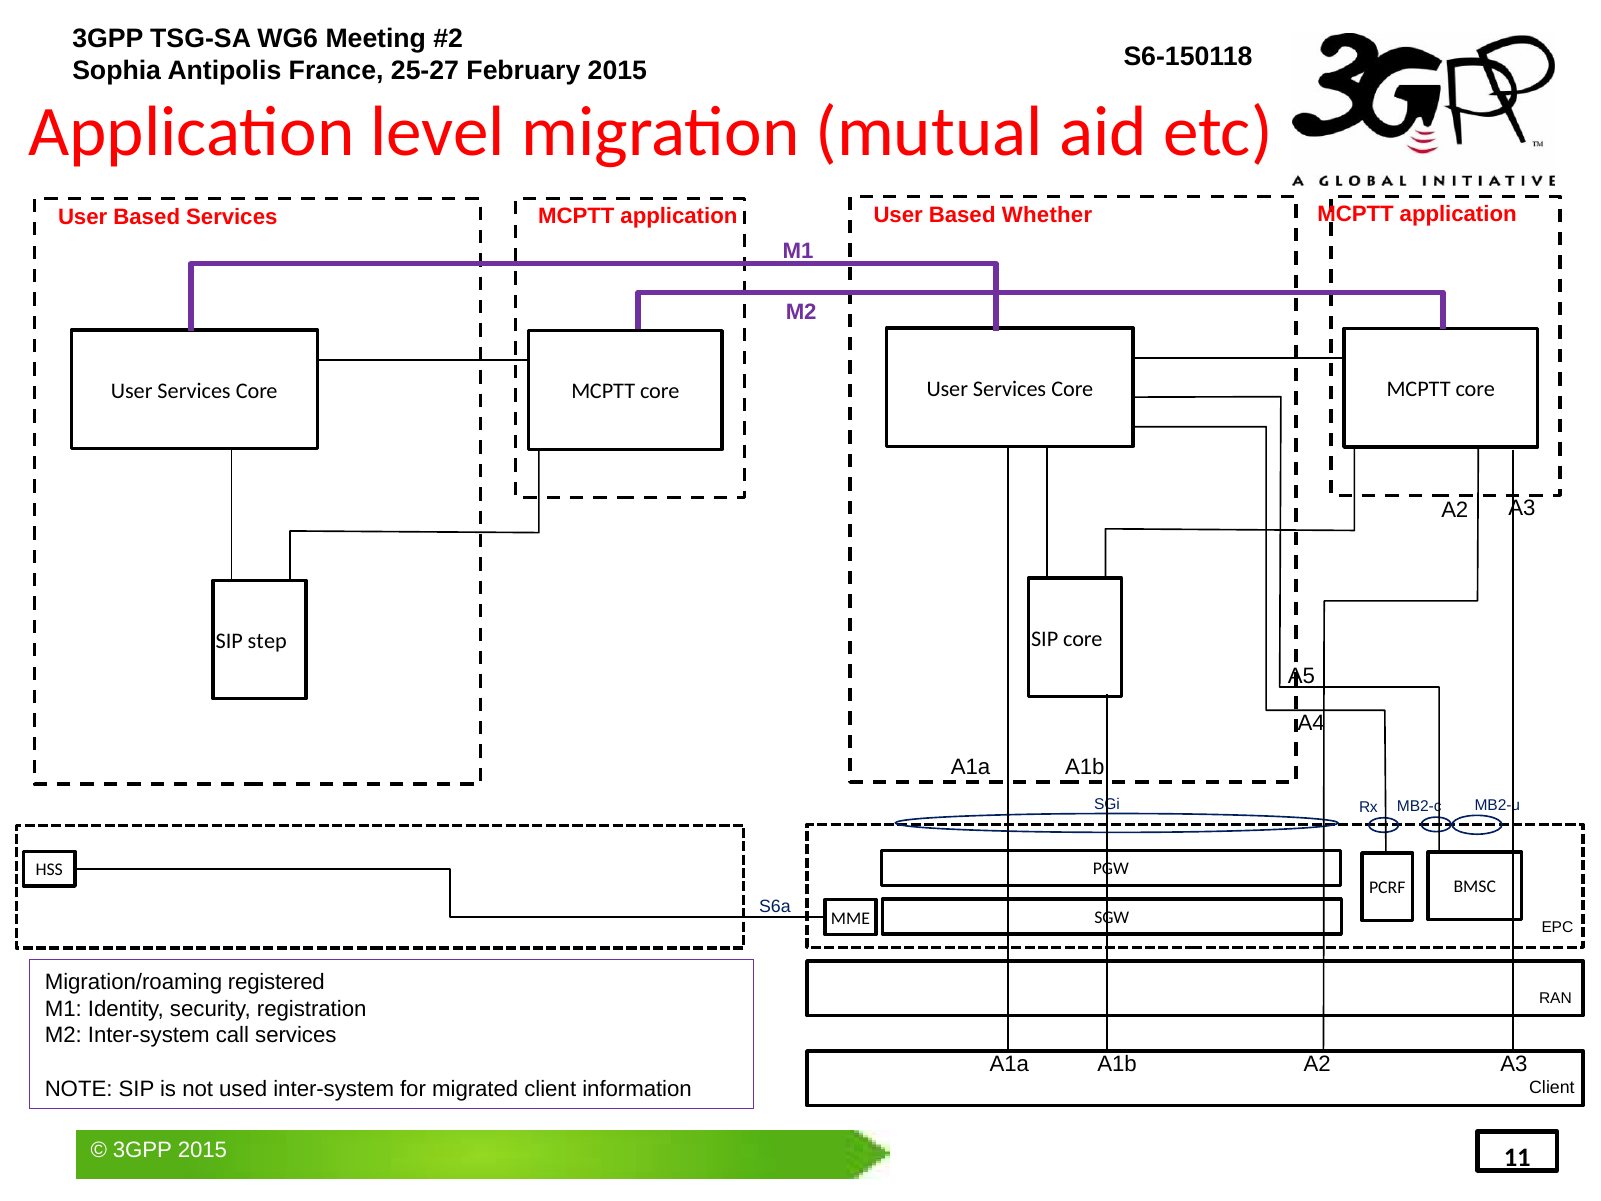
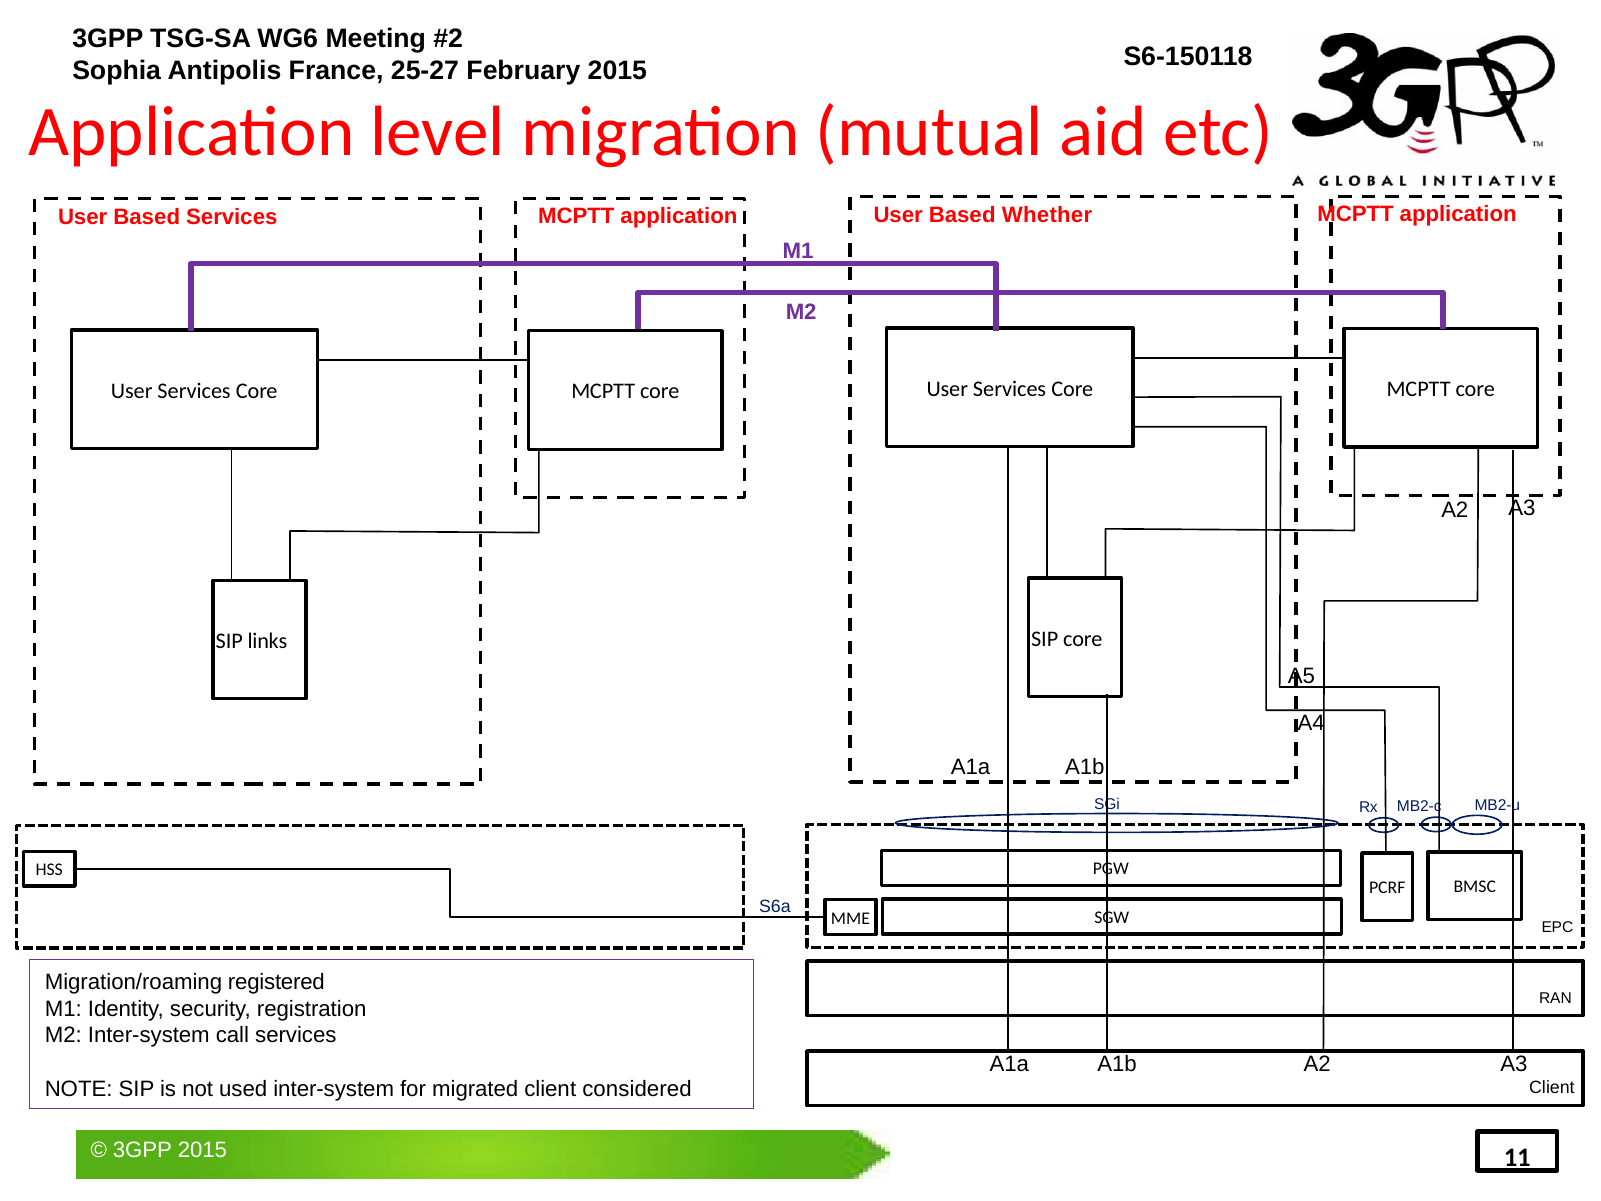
step: step -> links (267, 641)
information: information -> considered (637, 1089)
